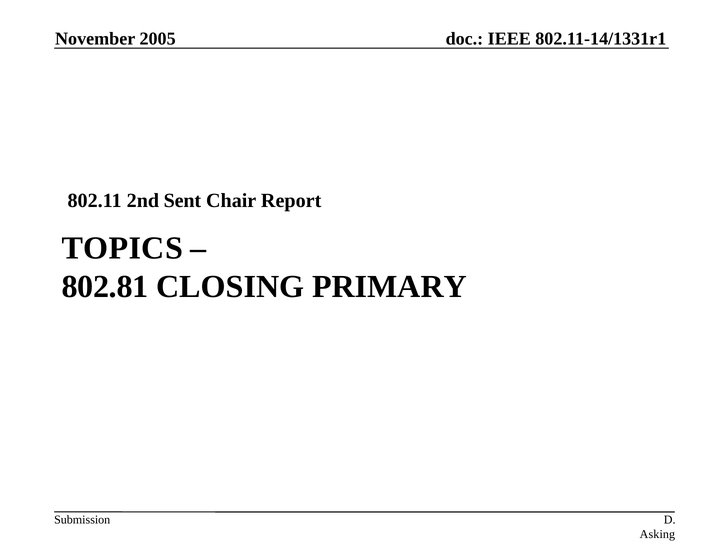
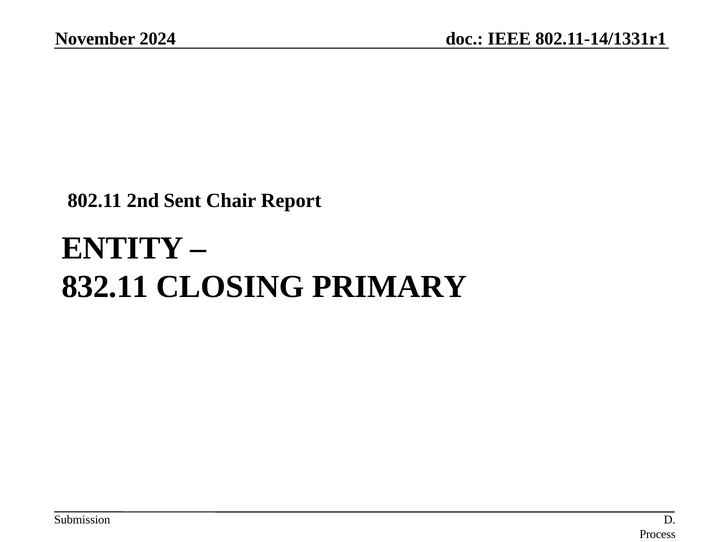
2005: 2005 -> 2024 (158, 39)
TOPICS: TOPICS -> ENTITY (123, 248)
802.81: 802.81 -> 832.11 (105, 287)
Asking: Asking -> Process (658, 535)
